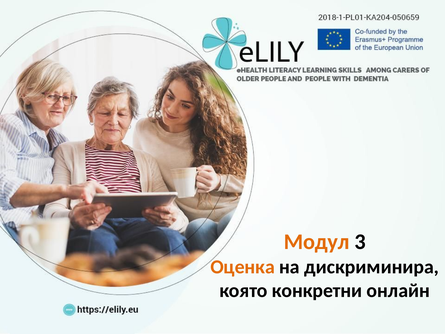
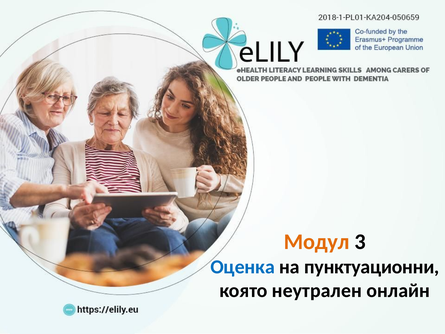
Оценка colour: orange -> blue (243, 267)
дискриминира: дискриминира -> пунктуационни (372, 267)
конкретни: конкретни -> неутрален (317, 290)
